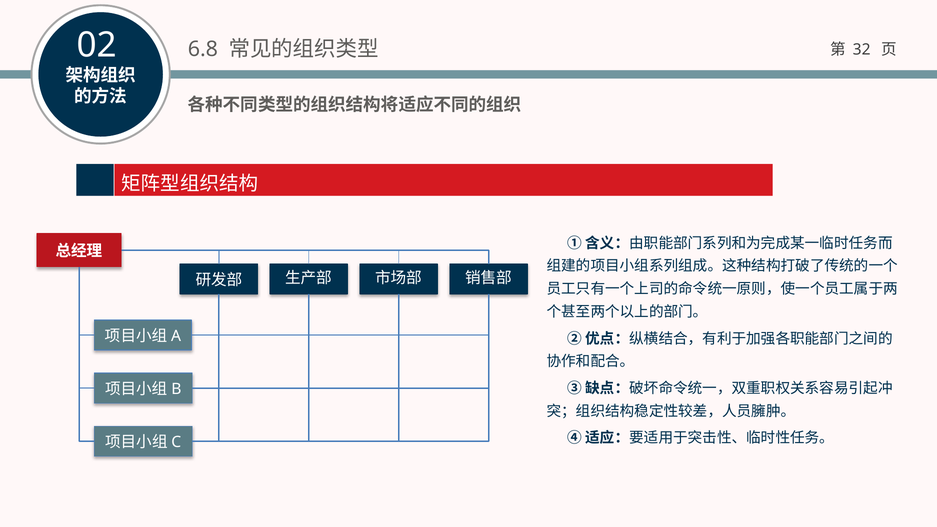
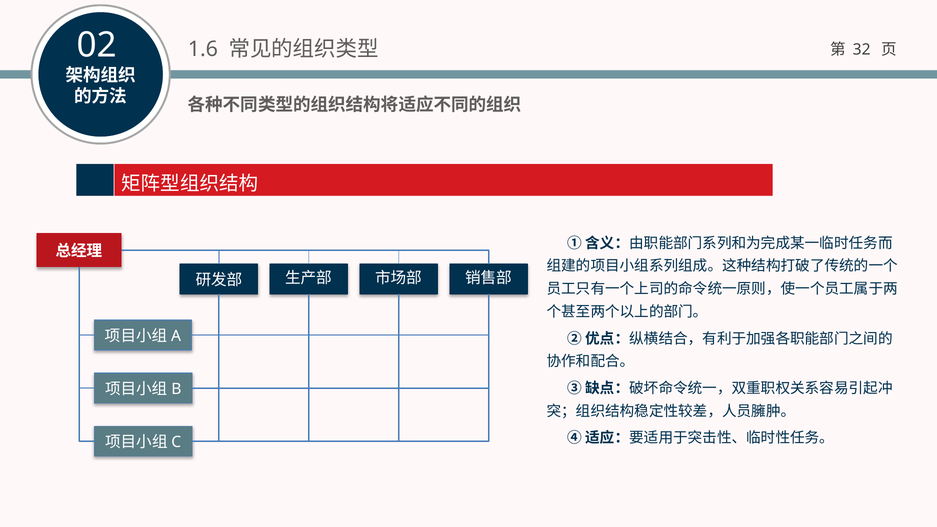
6.8: 6.8 -> 1.6 (203, 49)
